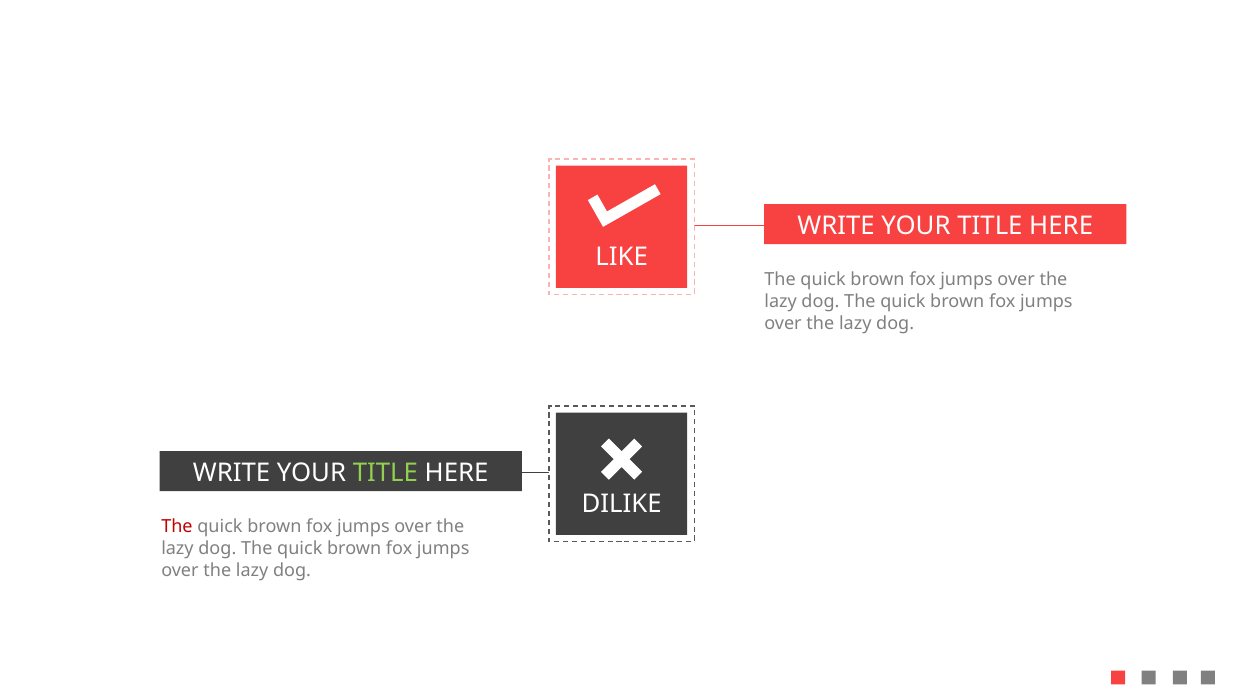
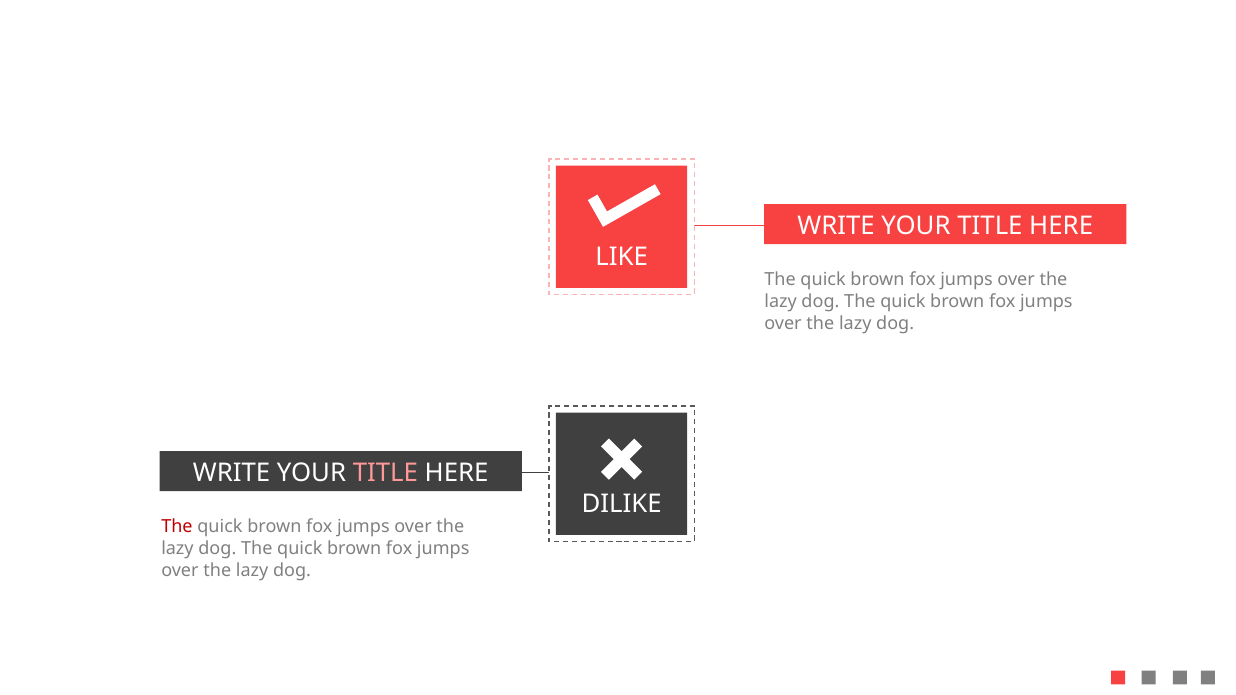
TITLE colour: light green -> pink (385, 473)
